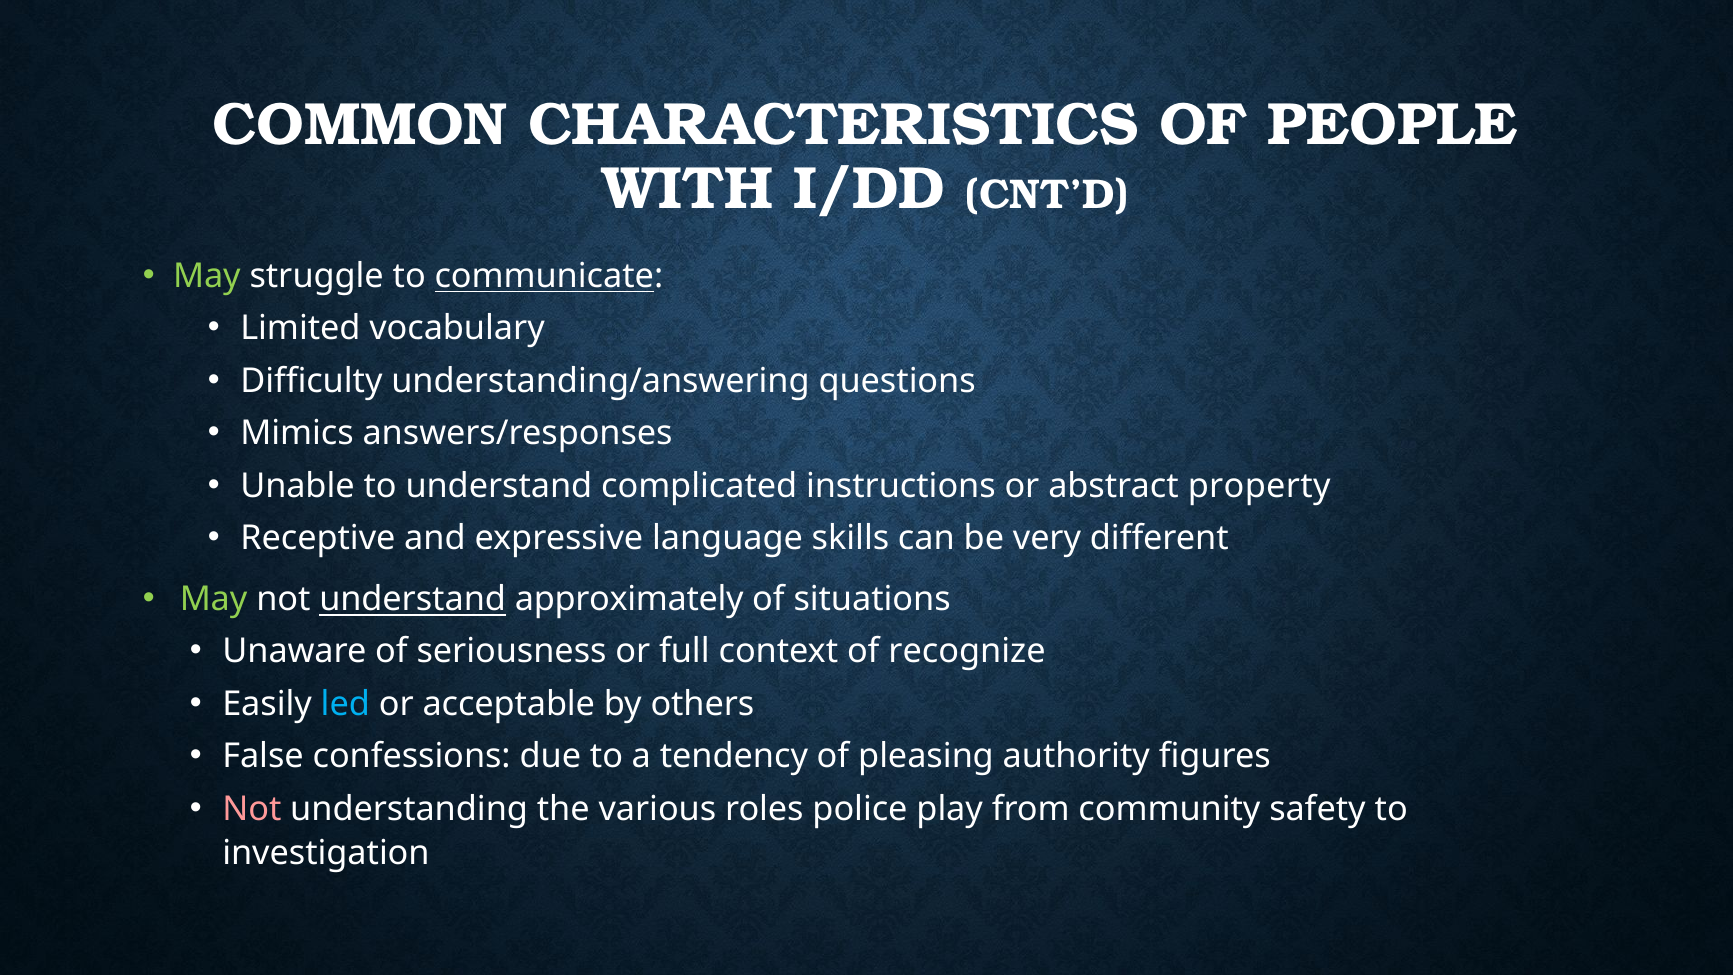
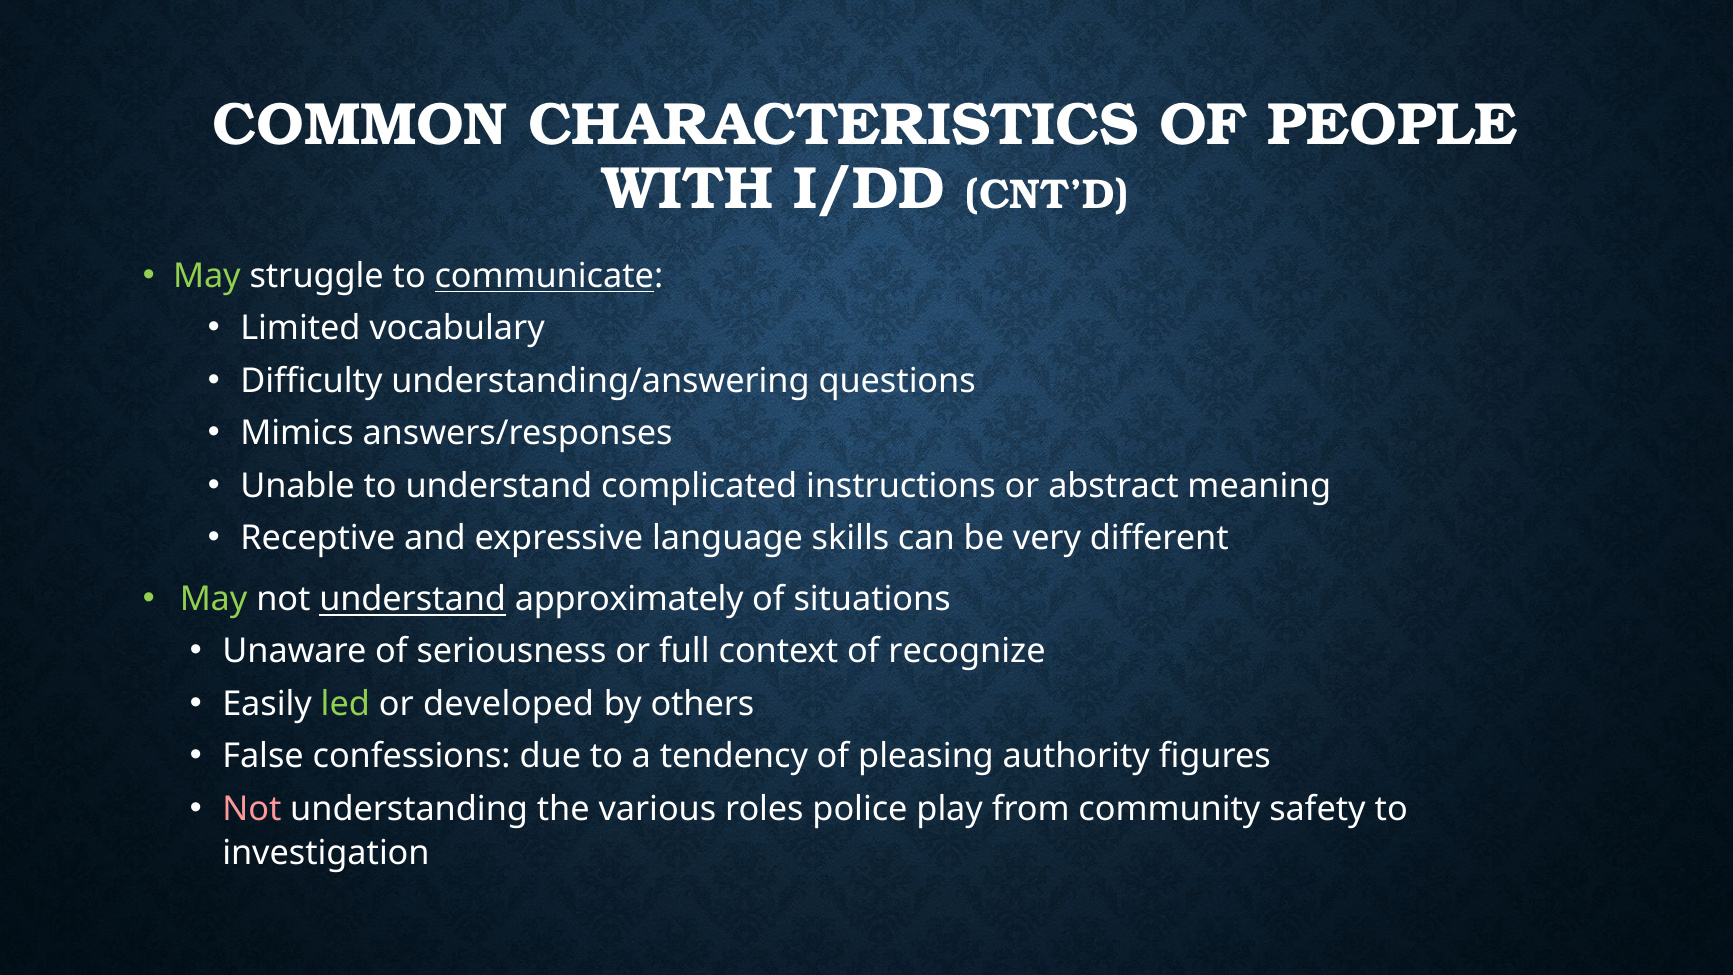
property: property -> meaning (1259, 486)
led colour: light blue -> light green (345, 704)
acceptable: acceptable -> developed (509, 704)
